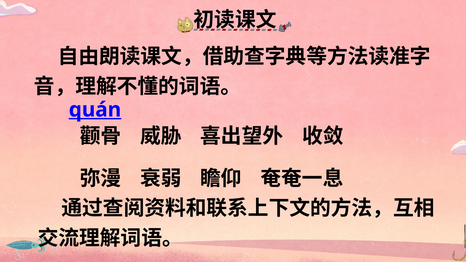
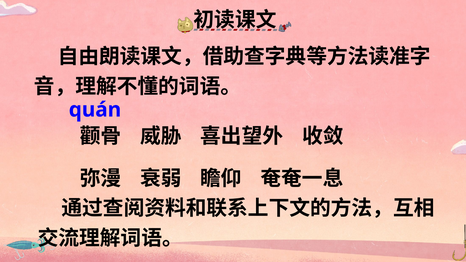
quán underline: present -> none (95, 110)
